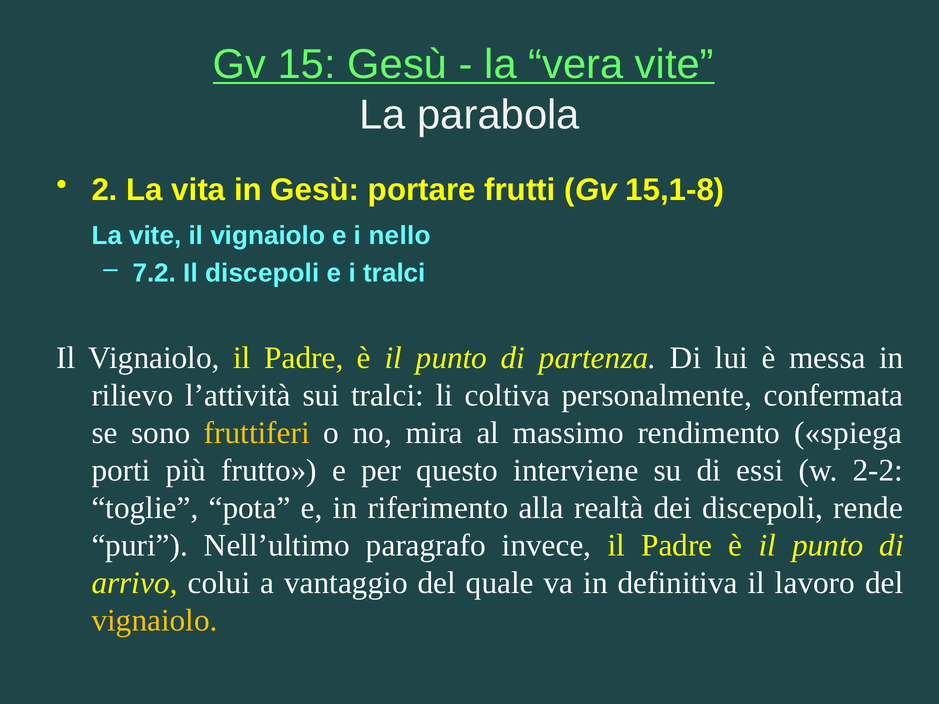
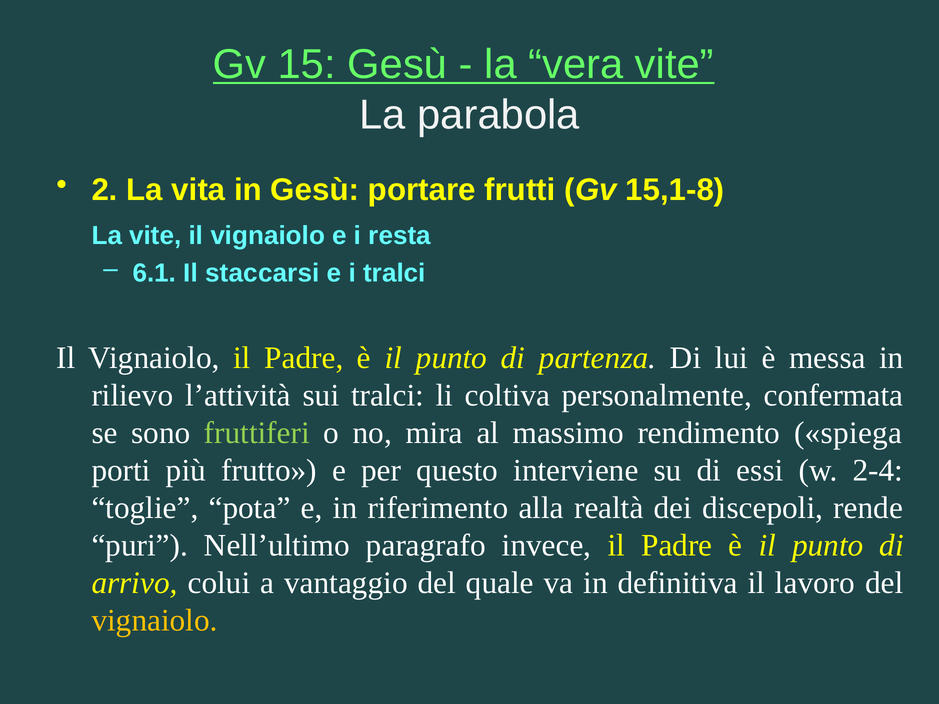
nello: nello -> resta (400, 236)
7.2: 7.2 -> 6.1 (154, 273)
Il discepoli: discepoli -> staccarsi (262, 273)
fruttiferi colour: yellow -> light green (257, 433)
2-2: 2-2 -> 2-4 (878, 471)
